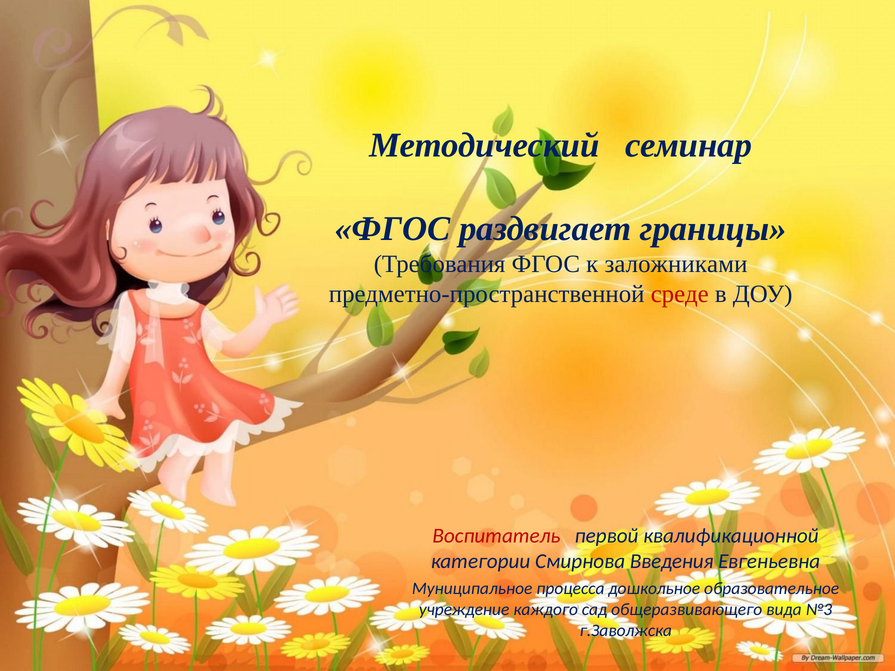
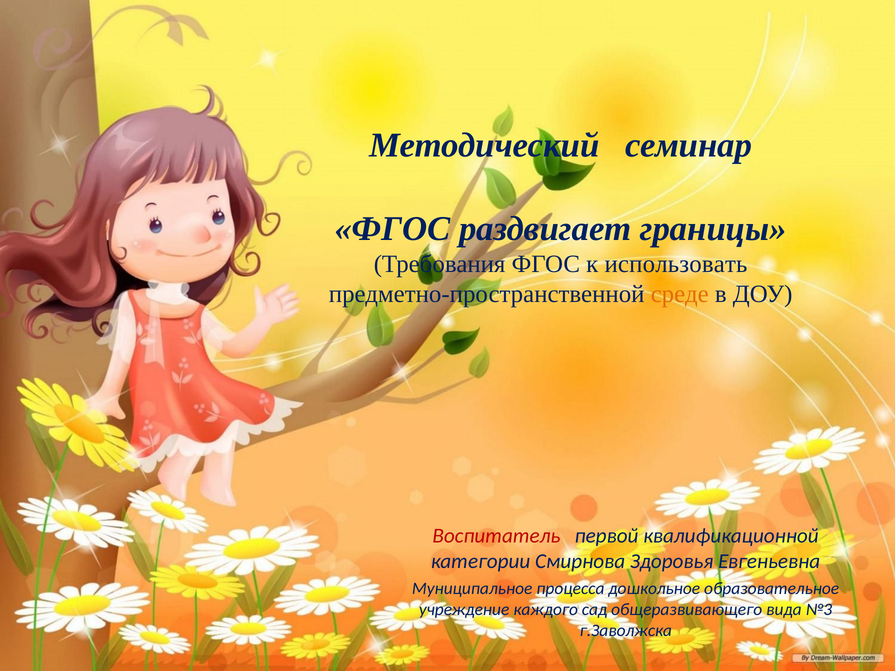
заложниками: заложниками -> использовать (676, 264)
среде colour: red -> orange (680, 294)
Введения: Введения -> Здоровья (672, 561)
